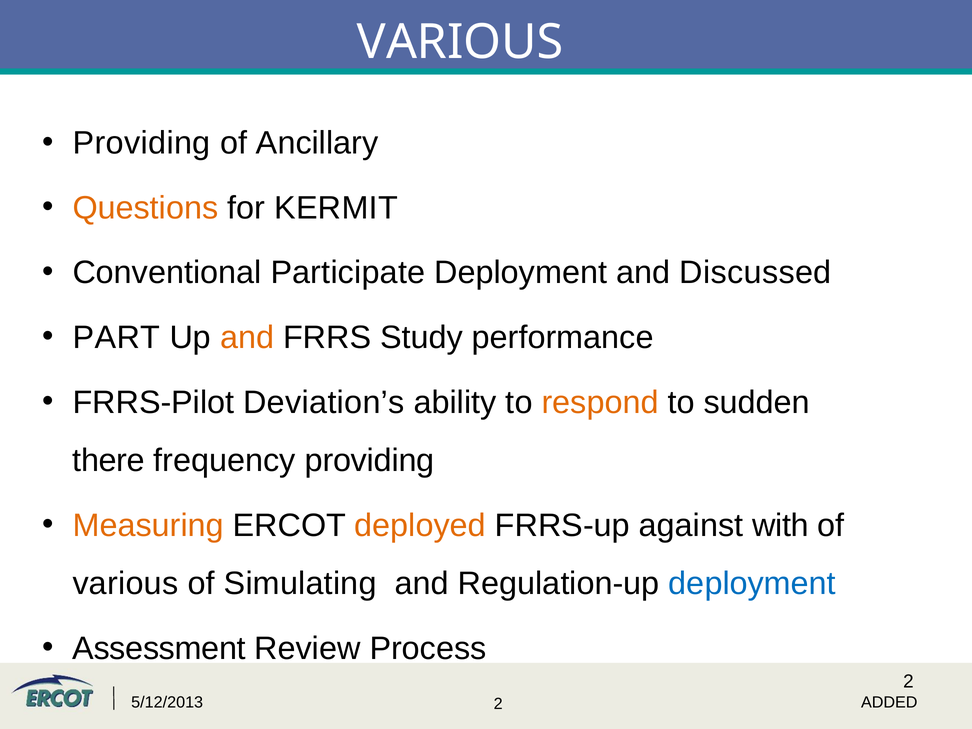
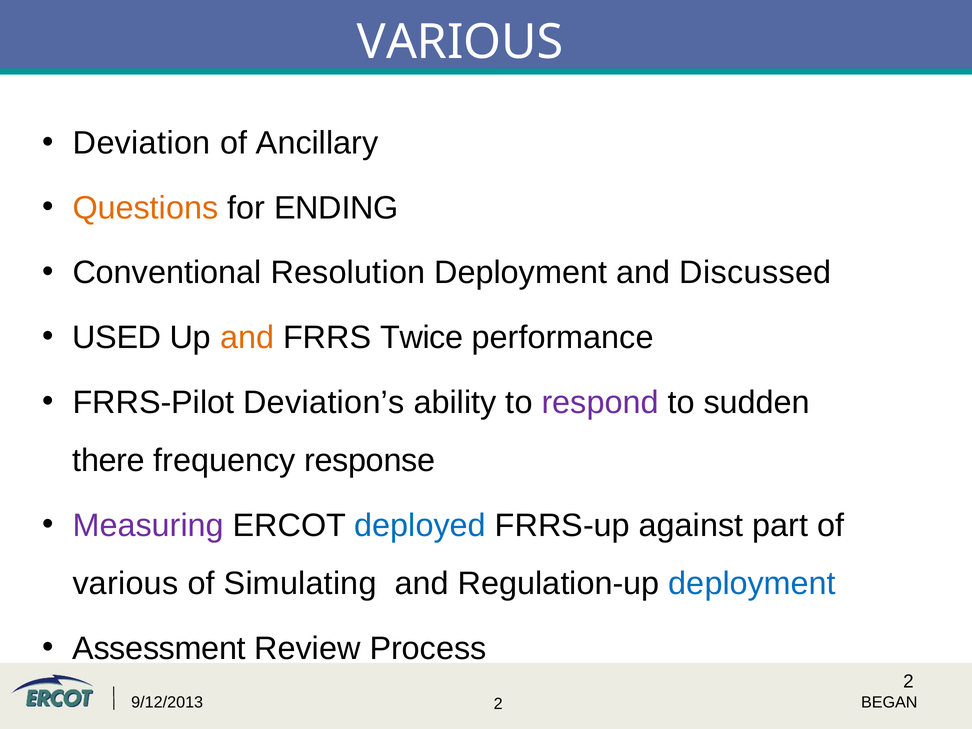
Providing: Providing -> Deviation (142, 143)
KERMIT: KERMIT -> ENDING (336, 208)
Participate: Participate -> Resolution (348, 273)
PART: PART -> USED (117, 338)
Study: Study -> Twice (422, 338)
respond colour: orange -> purple (600, 402)
frequency providing: providing -> response (370, 461)
Measuring colour: orange -> purple (148, 525)
deployed colour: orange -> blue (420, 525)
with: with -> part (780, 525)
5/12/2013: 5/12/2013 -> 9/12/2013 (167, 702)
ADDED: ADDED -> BEGAN (889, 702)
